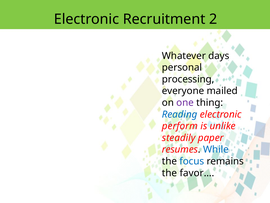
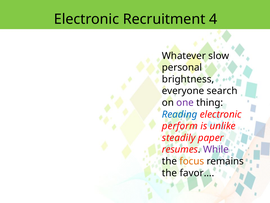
2: 2 -> 4 (213, 19)
days: days -> slow (219, 56)
processing: processing -> brightness (188, 79)
mailed: mailed -> search (222, 91)
While colour: blue -> purple (216, 149)
focus colour: blue -> orange (192, 161)
